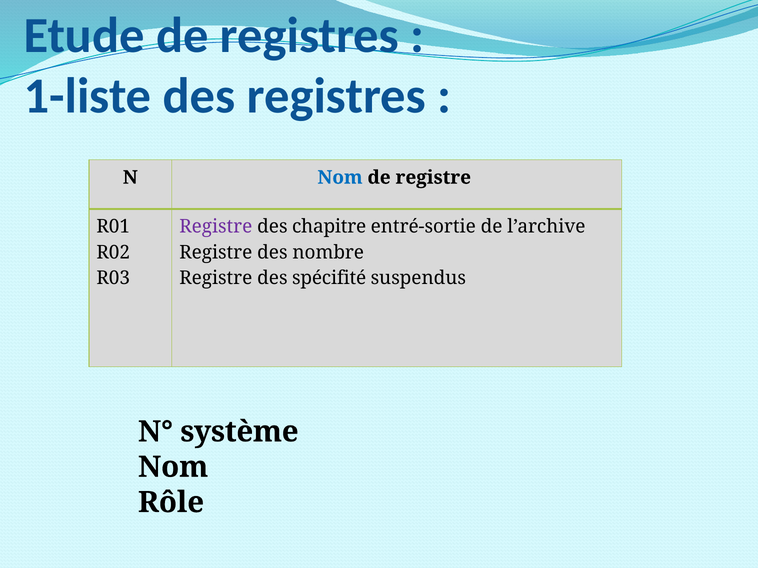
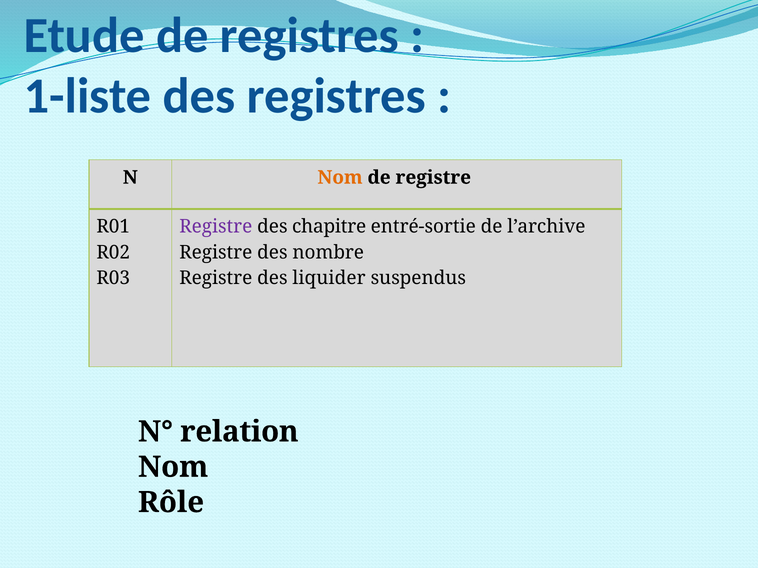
Nom colour: blue -> orange (340, 178)
spécifité: spécifité -> liquider (329, 278)
système: système -> relation (239, 432)
